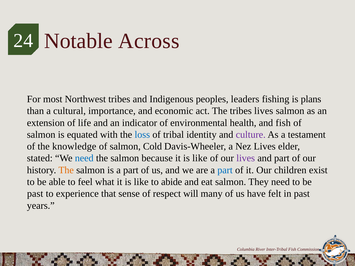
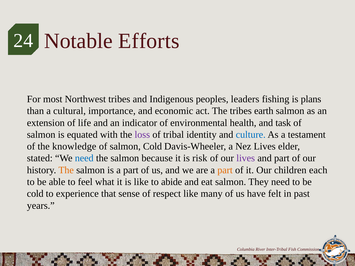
Across: Across -> Efforts (149, 41)
tribes lives: lives -> earth (264, 111)
and fish: fish -> task (283, 123)
loss colour: blue -> purple (142, 135)
culture colour: purple -> blue (251, 135)
because it is like: like -> risk (200, 158)
part colour: blue -> orange (225, 170)
exist: exist -> each (318, 170)
past: past -> cold (35, 194)
respect will: will -> like (191, 194)
